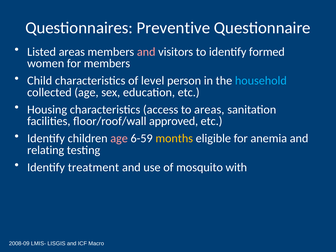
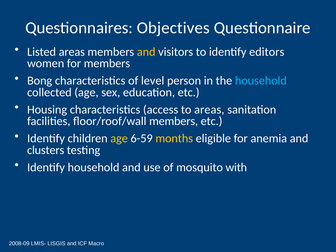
Preventive: Preventive -> Objectives (173, 28)
and colour: pink -> yellow (146, 52)
formed: formed -> editors (267, 52)
Child: Child -> Bong (40, 81)
floor/roof/wall approved: approved -> members (174, 121)
age colour: pink -> yellow (119, 138)
relating: relating -> clusters (46, 150)
Identify treatment: treatment -> household (94, 167)
